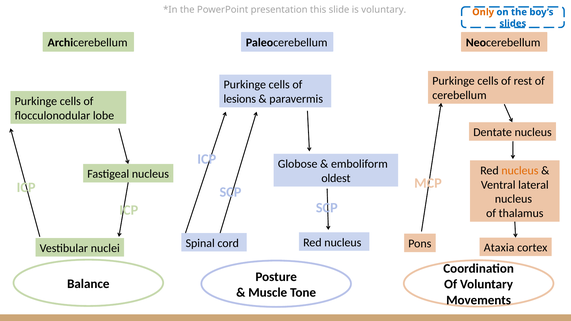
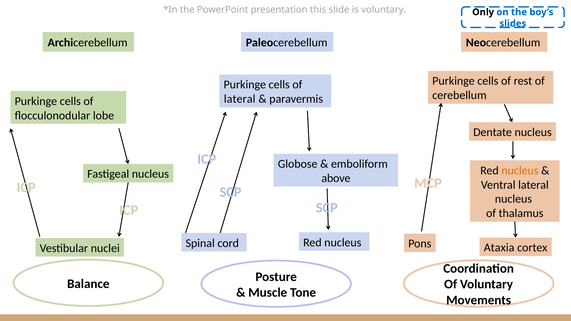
Only colour: orange -> black (483, 12)
lesions: lesions -> lateral (240, 99)
oldest: oldest -> above (336, 178)
